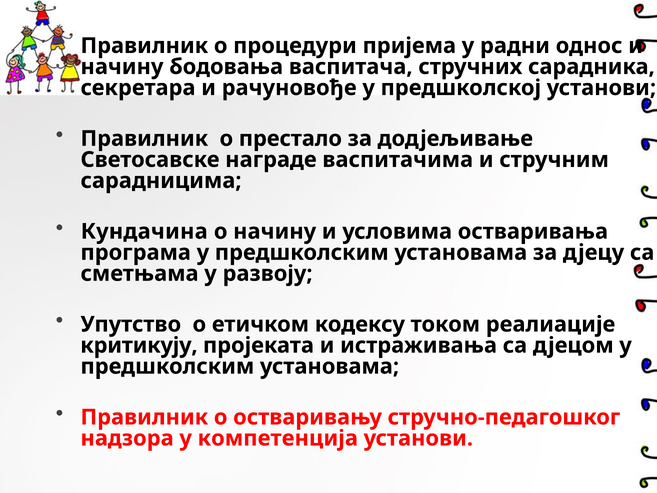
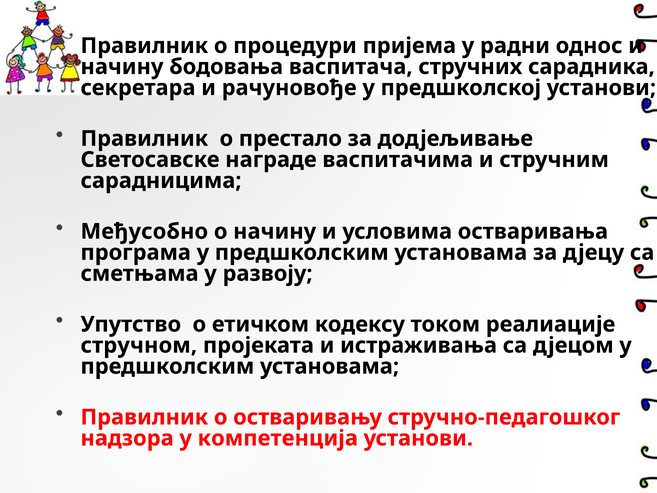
Кундачина: Кундачина -> Међусобно (144, 231)
критикују: критикују -> стручном (139, 345)
